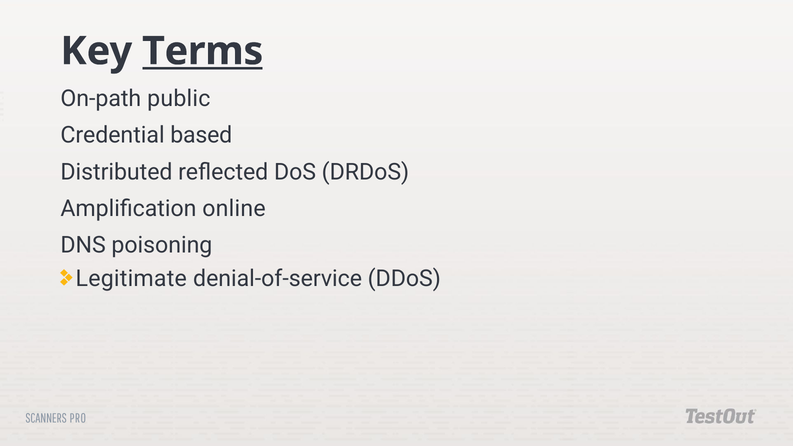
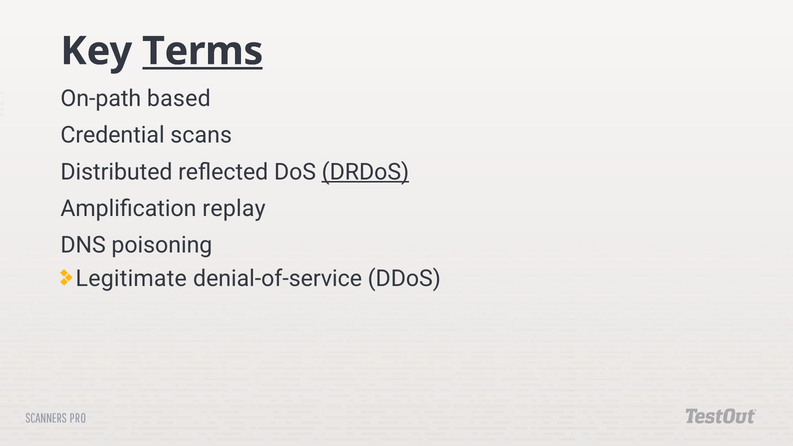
public: public -> based (179, 99)
based: based -> scans (201, 135)
DRDoS underline: none -> present (365, 172)
online: online -> replay (234, 209)
